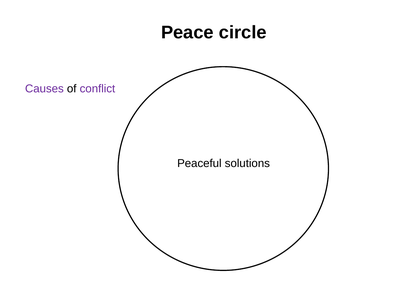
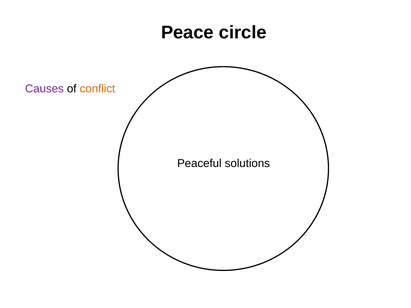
conflict colour: purple -> orange (97, 89)
